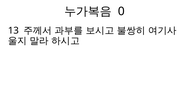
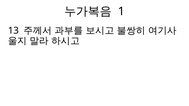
0: 0 -> 1 (121, 11)
